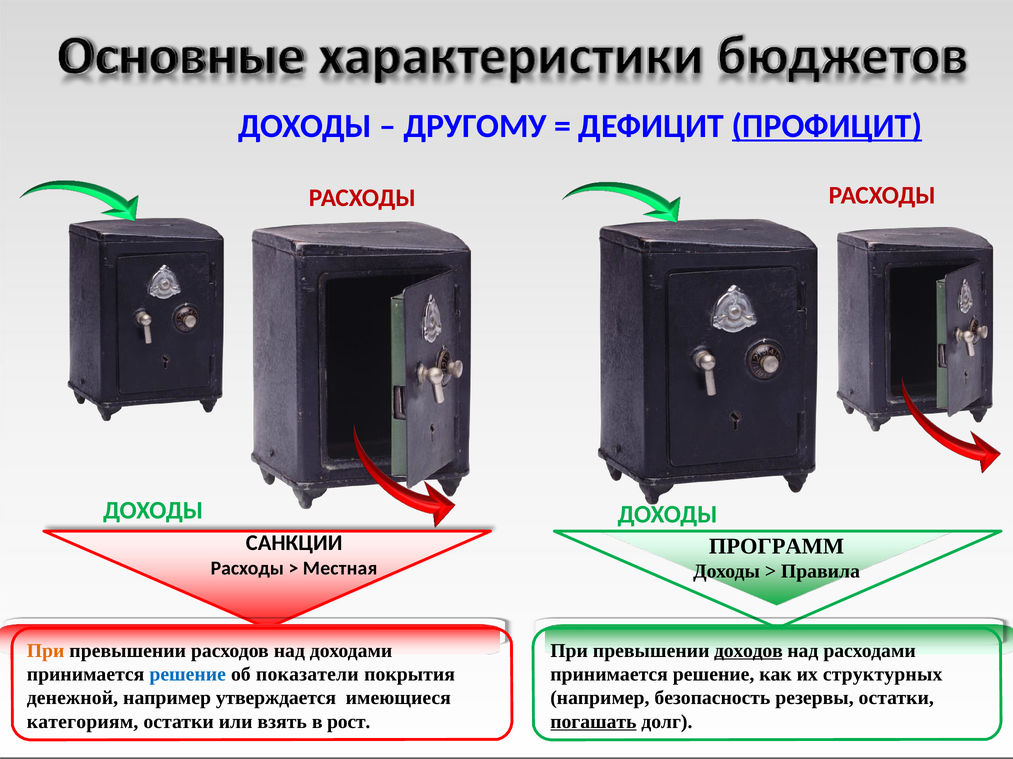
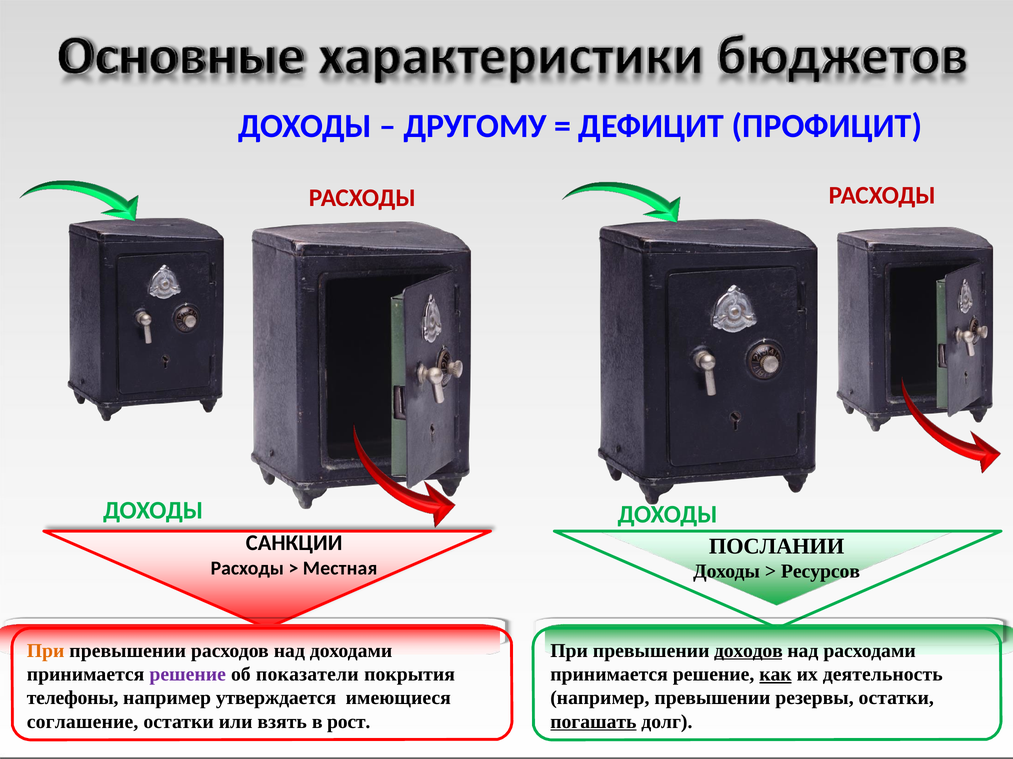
ПРОФИЦИТ underline: present -> none (827, 126)
ПРОГРАММ: ПРОГРАММ -> ПОСЛАНИИ (777, 547)
Правила: Правила -> Ресурсов (820, 572)
решение colour: blue -> purple (188, 675)
как underline: none -> present (776, 675)
структурных: структурных -> деятельность (883, 675)
денежной: денежной -> телефоны (73, 699)
например безопасность: безопасность -> превышении (712, 699)
категориям: категориям -> соглашение (83, 722)
